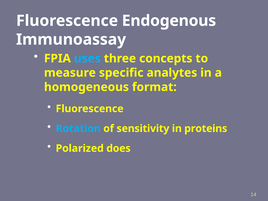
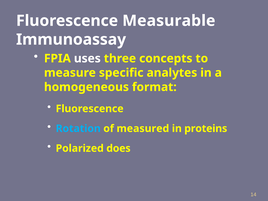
Endogenous: Endogenous -> Measurable (169, 21)
uses colour: light blue -> white (87, 58)
sensitivity: sensitivity -> measured (143, 129)
